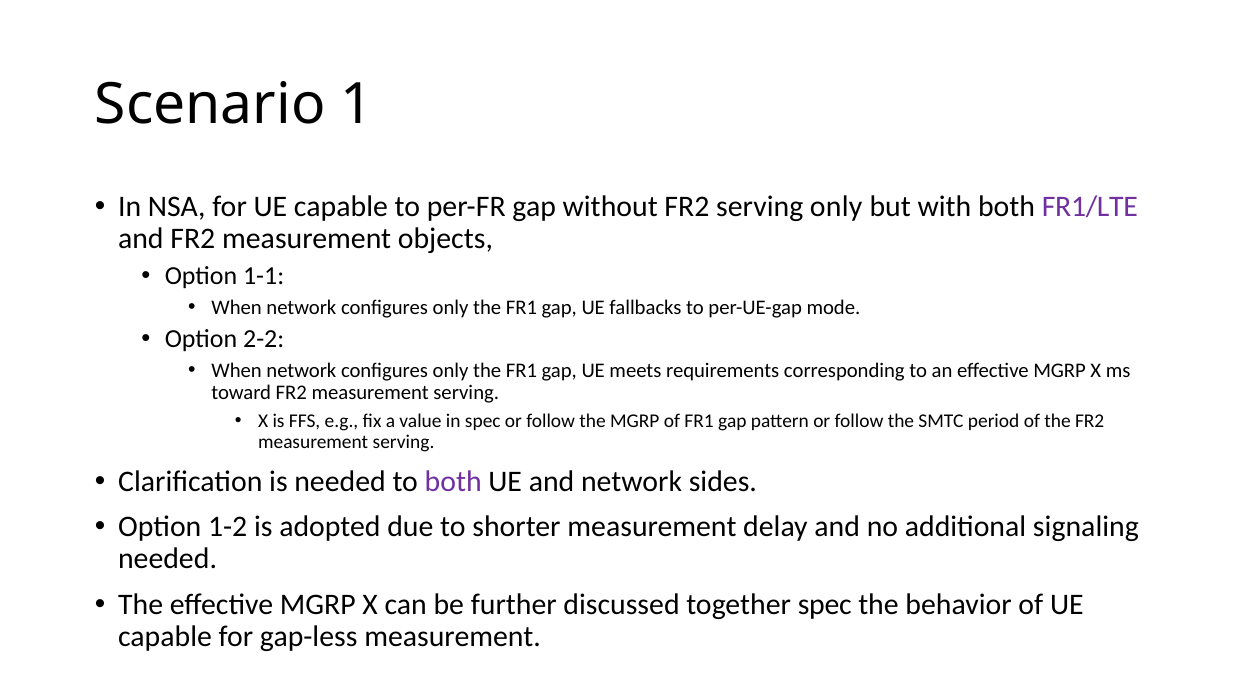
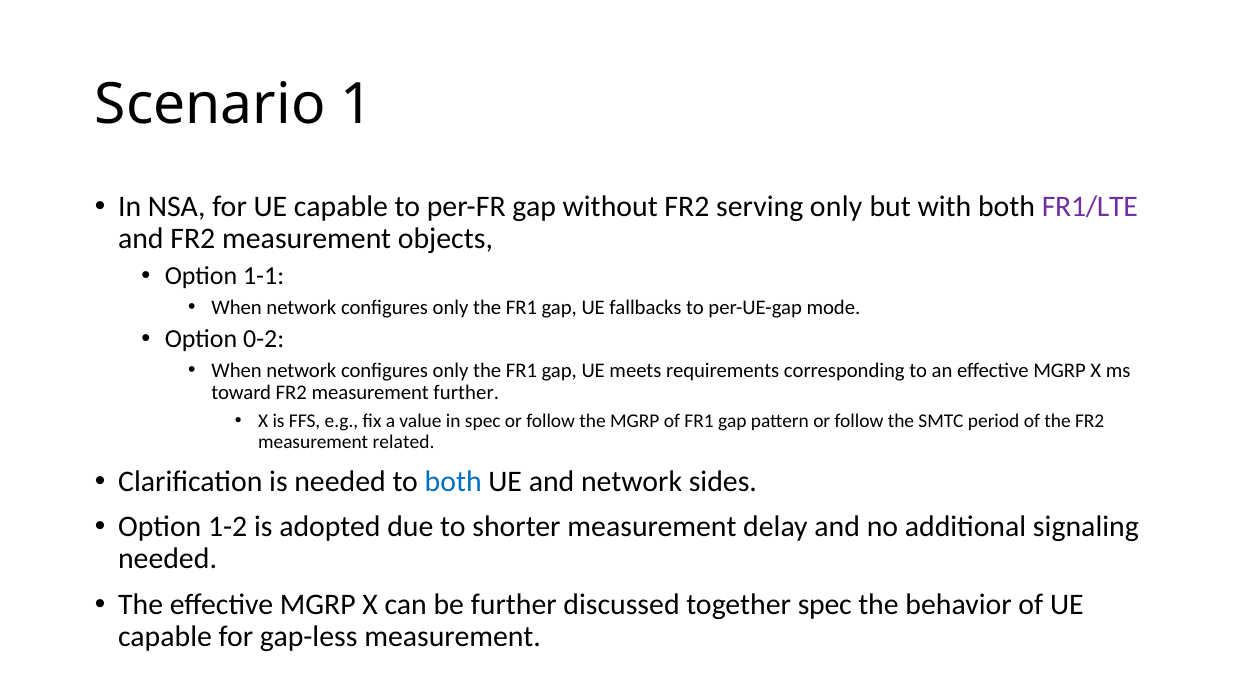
2-2: 2-2 -> 0-2 (264, 339)
toward FR2 measurement serving: serving -> further (466, 393)
serving: serving -> related (404, 442)
both colour: purple -> blue (453, 482)
